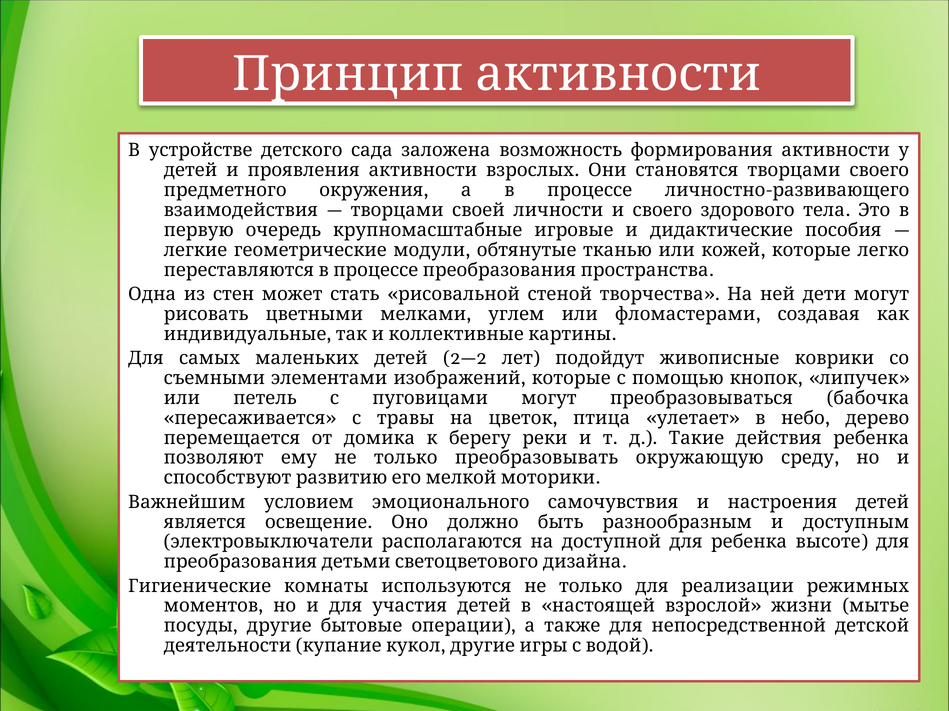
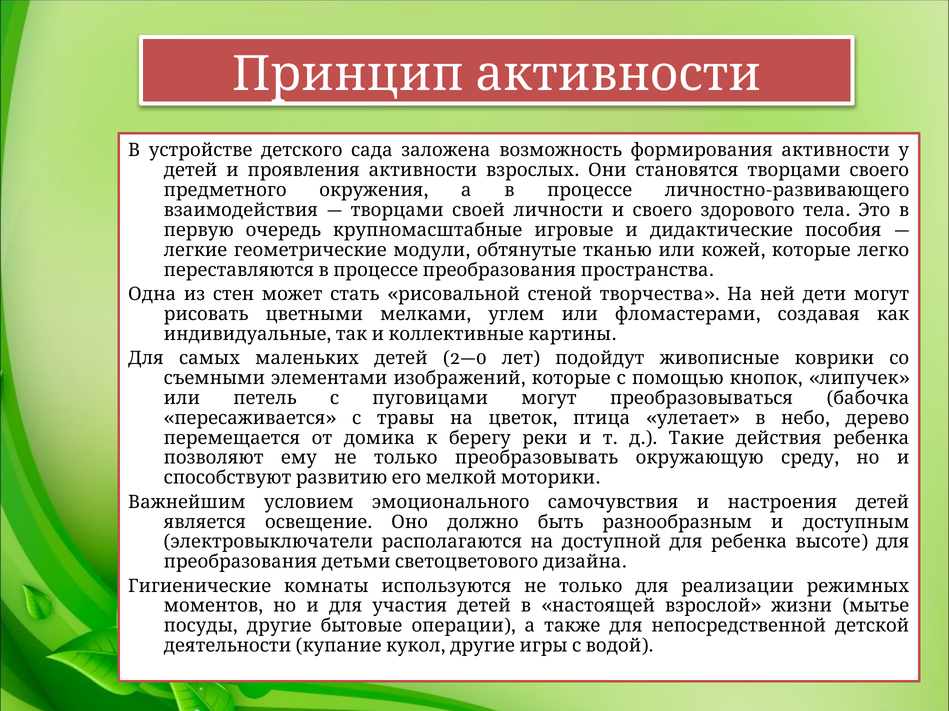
2—2: 2—2 -> 2—0 (465, 359)
